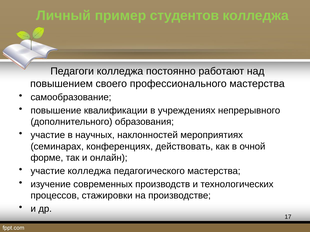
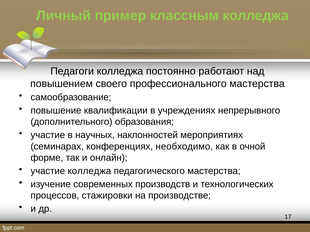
студентов: студентов -> классным (184, 16)
действовать: действовать -> необходимо (184, 147)
